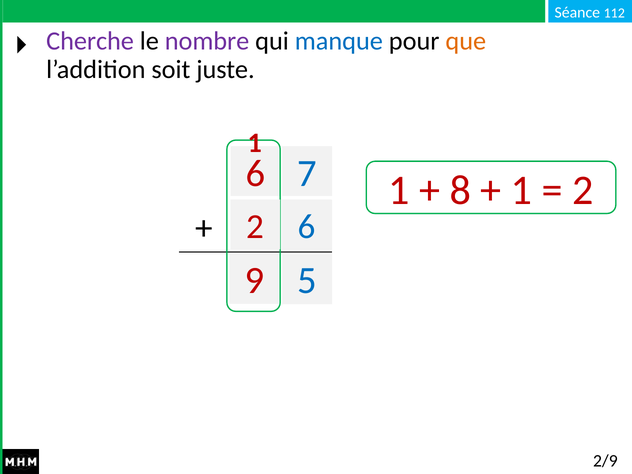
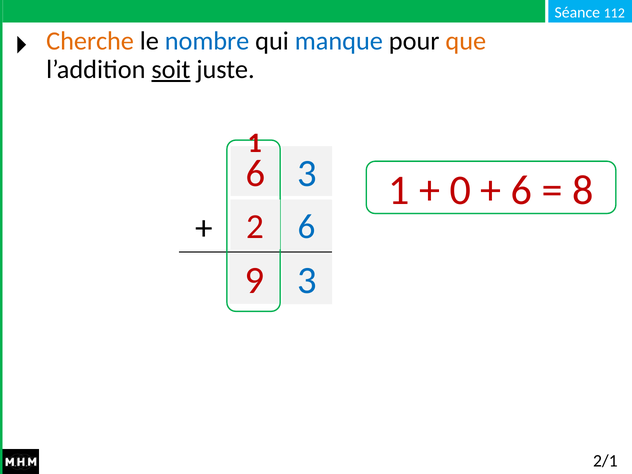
Cherche colour: purple -> orange (90, 41)
nombre colour: purple -> blue (207, 41)
soit underline: none -> present (171, 70)
6 7: 7 -> 3 (307, 174)
8: 8 -> 0 (460, 190)
1: 1 -> 6 (521, 190)
2: 2 -> 8 (583, 190)
9 5: 5 -> 3 (307, 281)
2/9: 2/9 -> 2/1 (605, 461)
